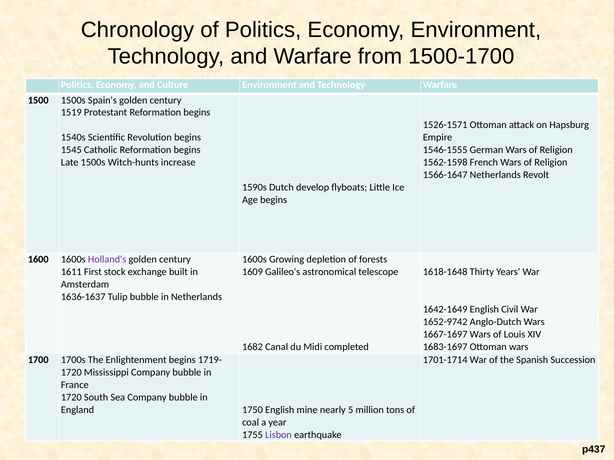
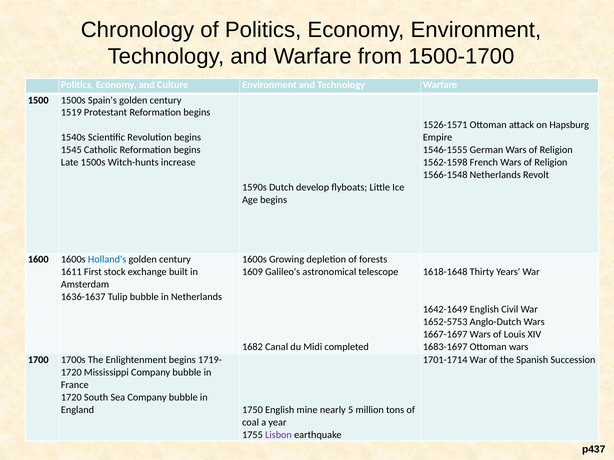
1566-1647: 1566-1647 -> 1566-1548 (445, 175)
Holland's colour: purple -> blue (107, 260)
1652-9742: 1652-9742 -> 1652-5753 (445, 322)
